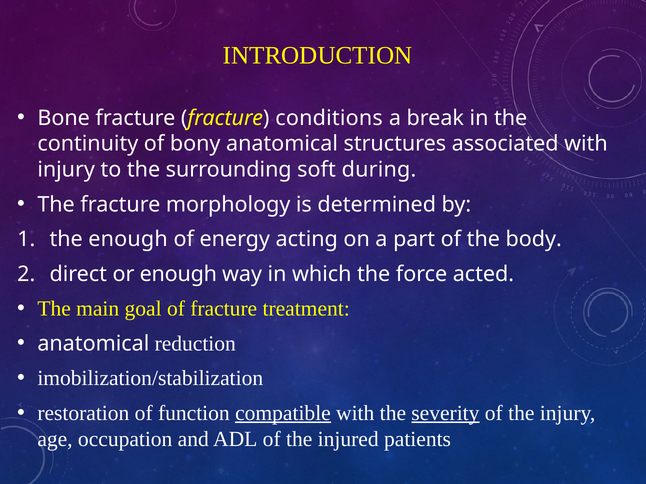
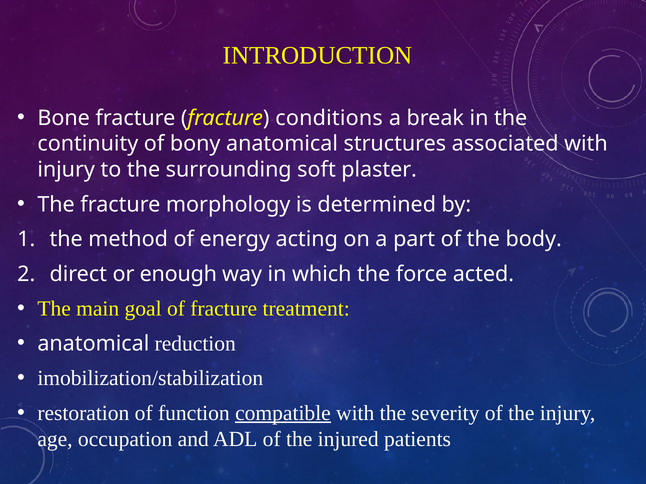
during: during -> plaster (379, 170)
the enough: enough -> method (128, 239)
severity underline: present -> none (445, 414)
